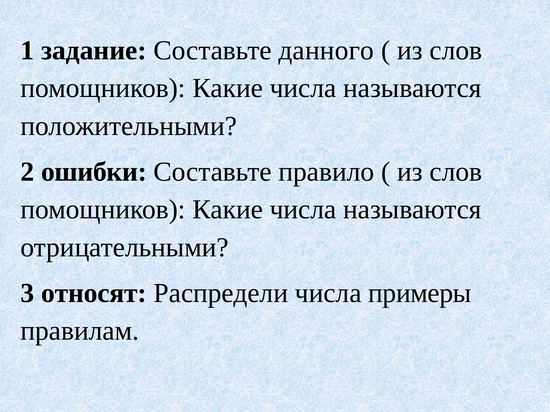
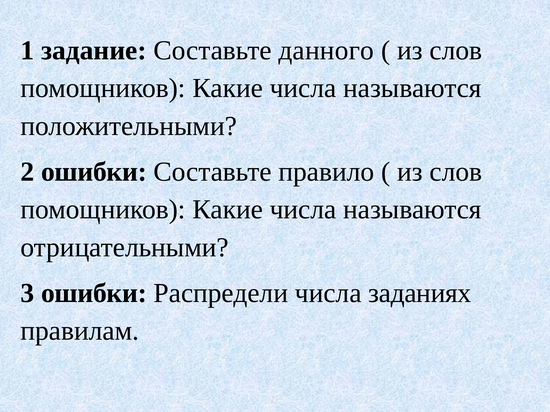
3 относят: относят -> ошибки (94, 293)
примеры: примеры -> заданиях (420, 293)
